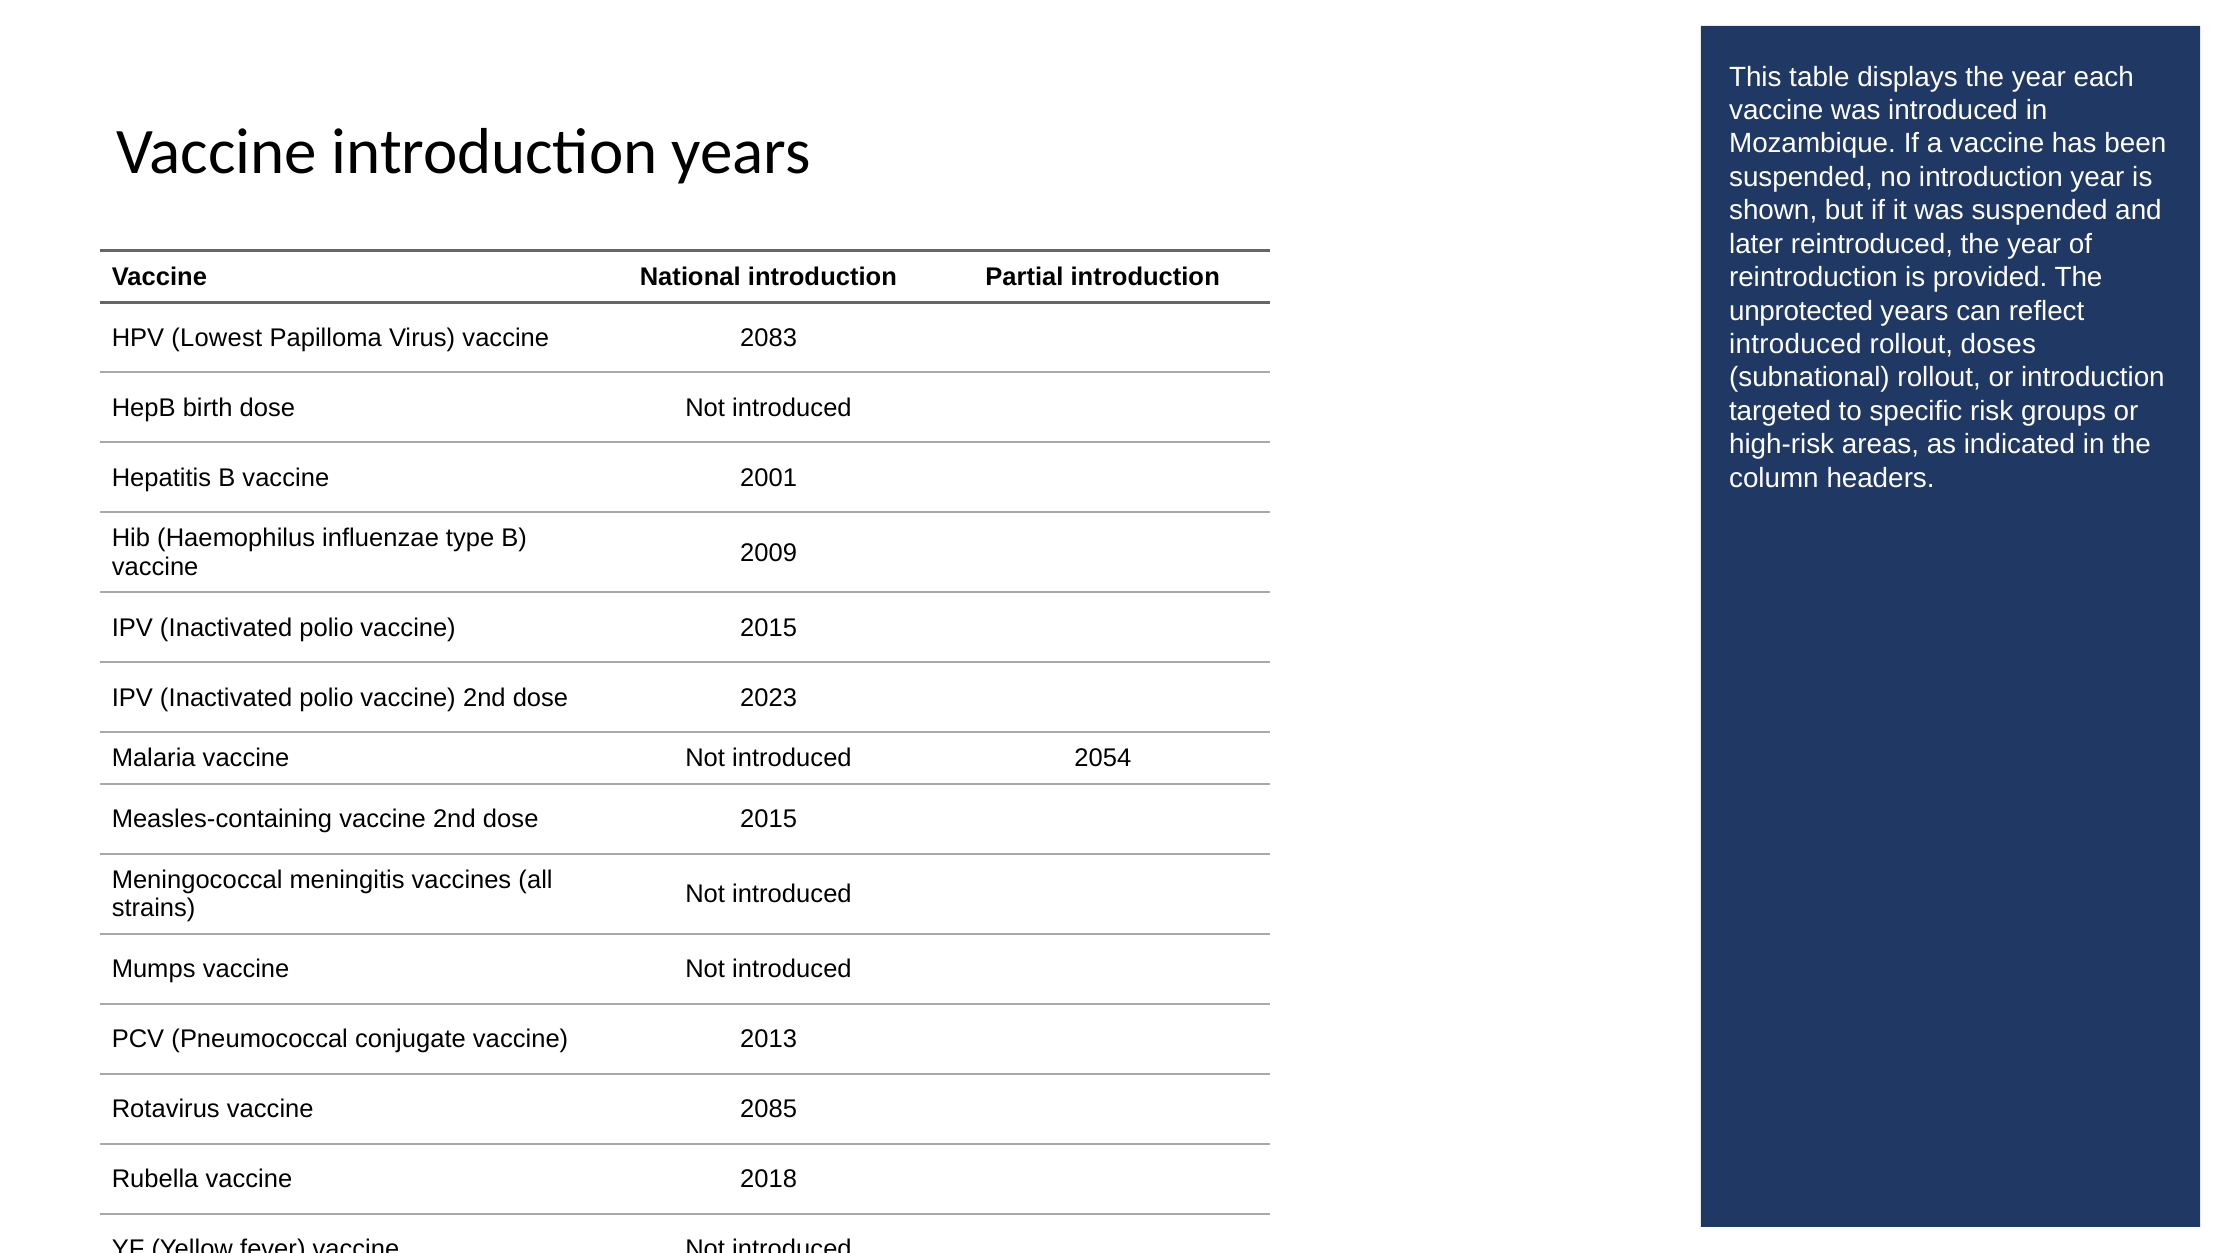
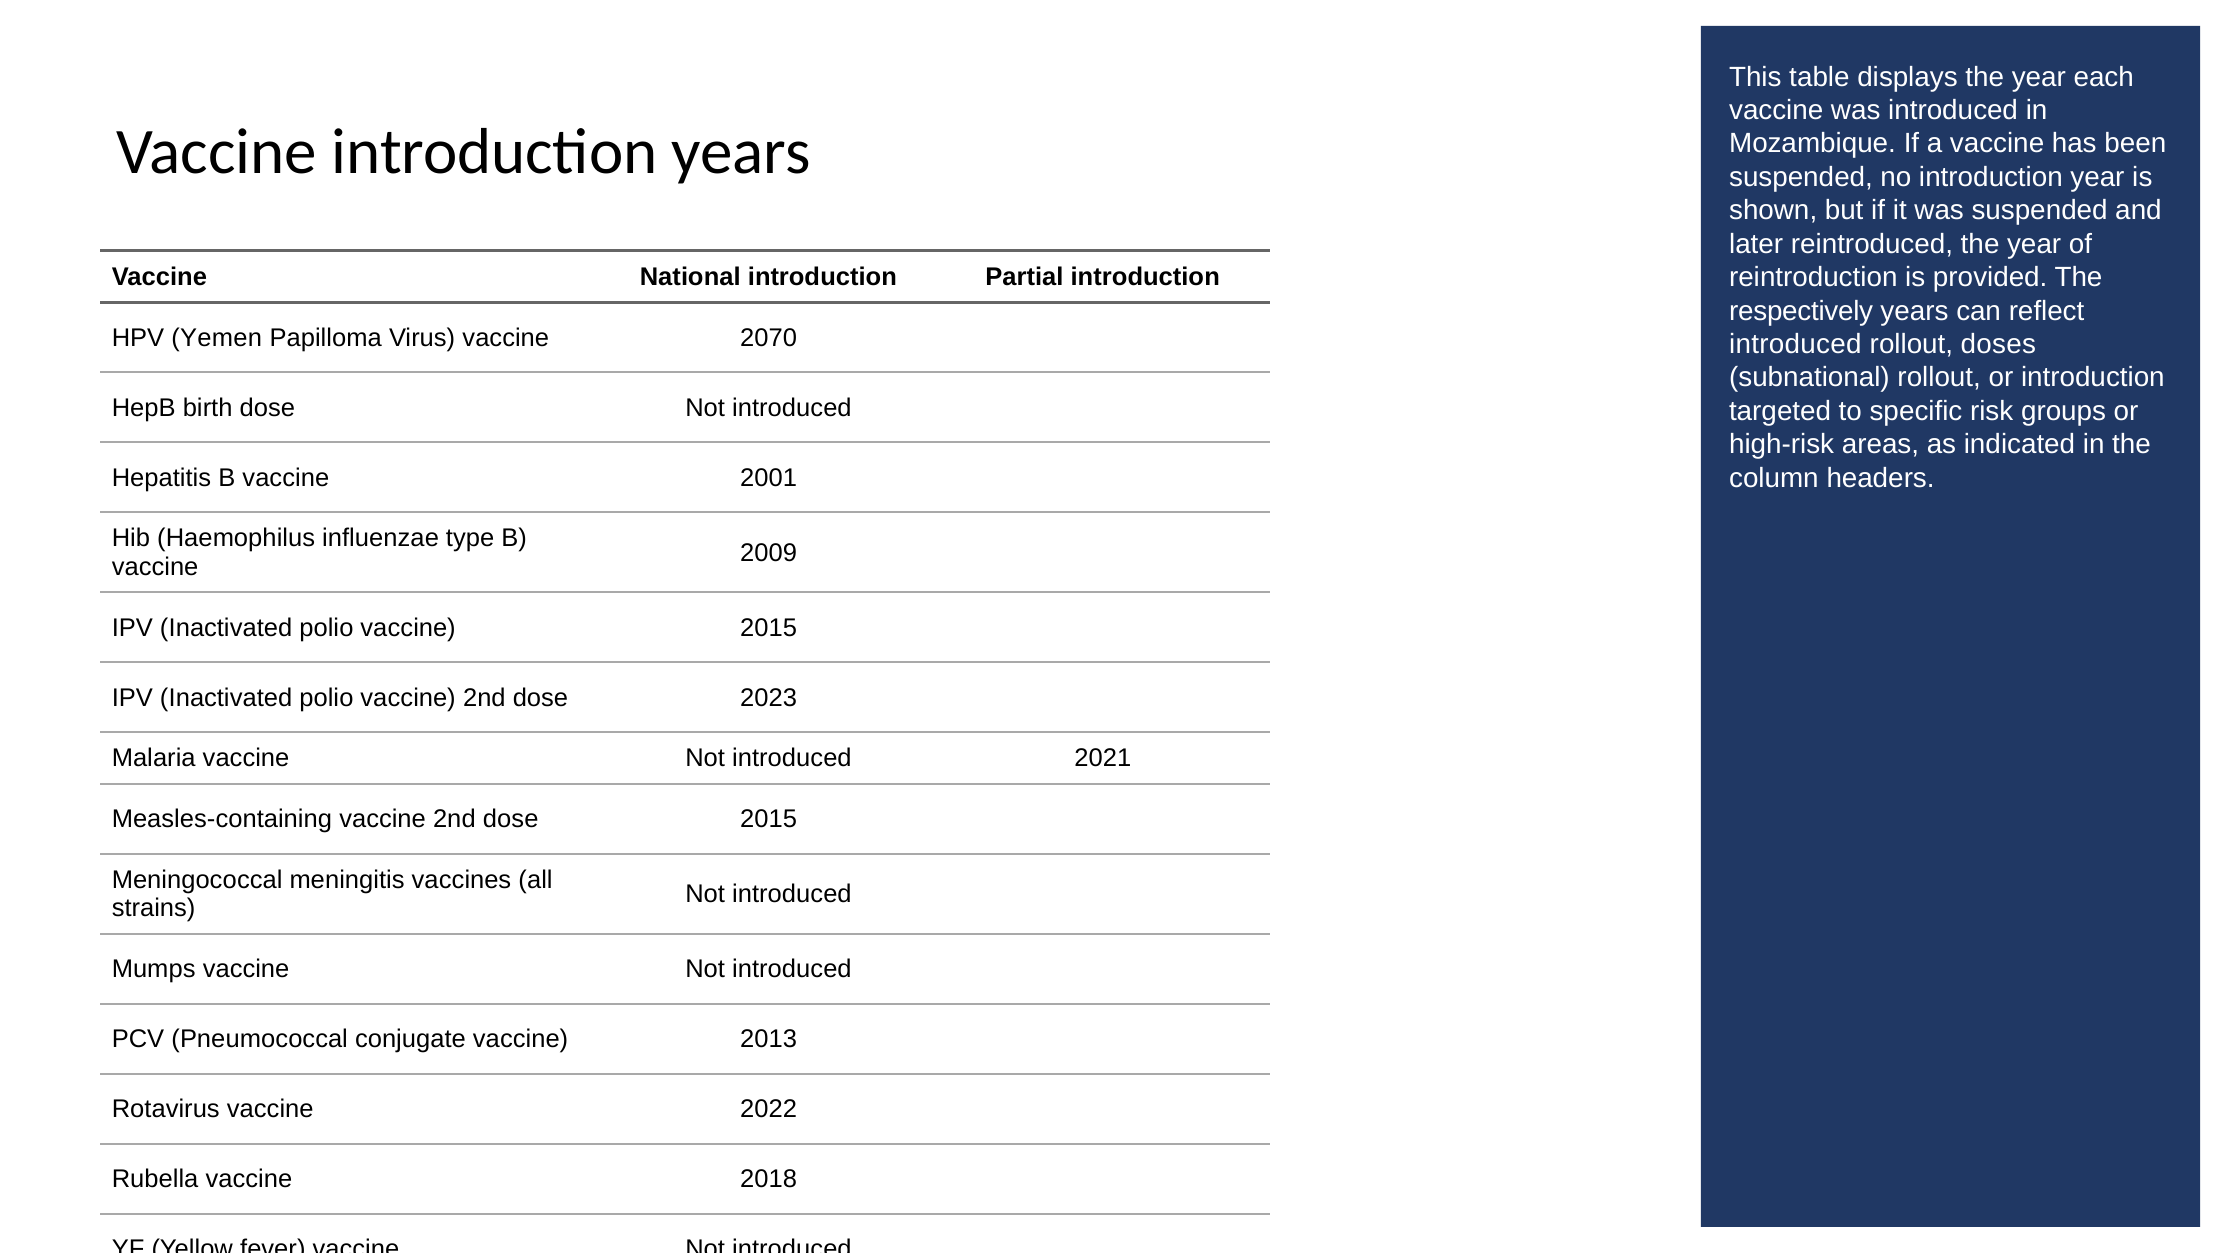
unprotected: unprotected -> respectively (1801, 311)
Lowest: Lowest -> Yemen (217, 338)
2083: 2083 -> 2070 (769, 338)
2054: 2054 -> 2021 (1103, 759)
2085: 2085 -> 2022 (769, 1109)
